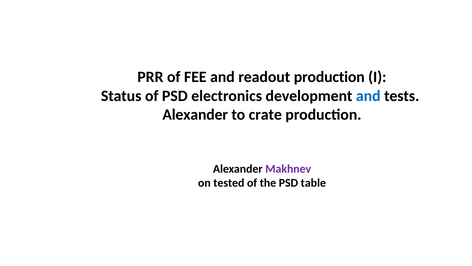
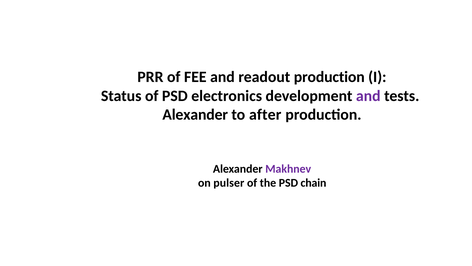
and colour: blue -> purple (368, 96)
crate: crate -> after (265, 115)
tested: tested -> pulser (229, 183)
table: table -> chain (313, 183)
